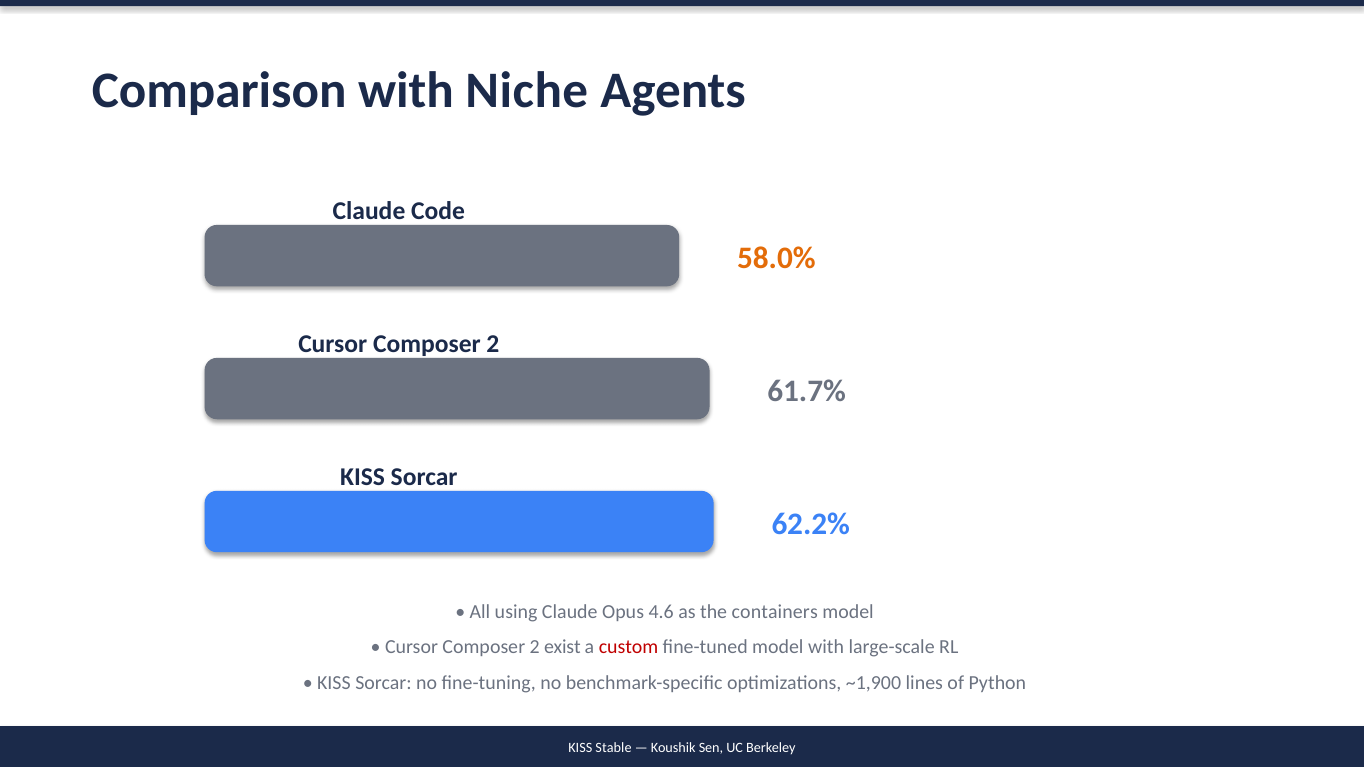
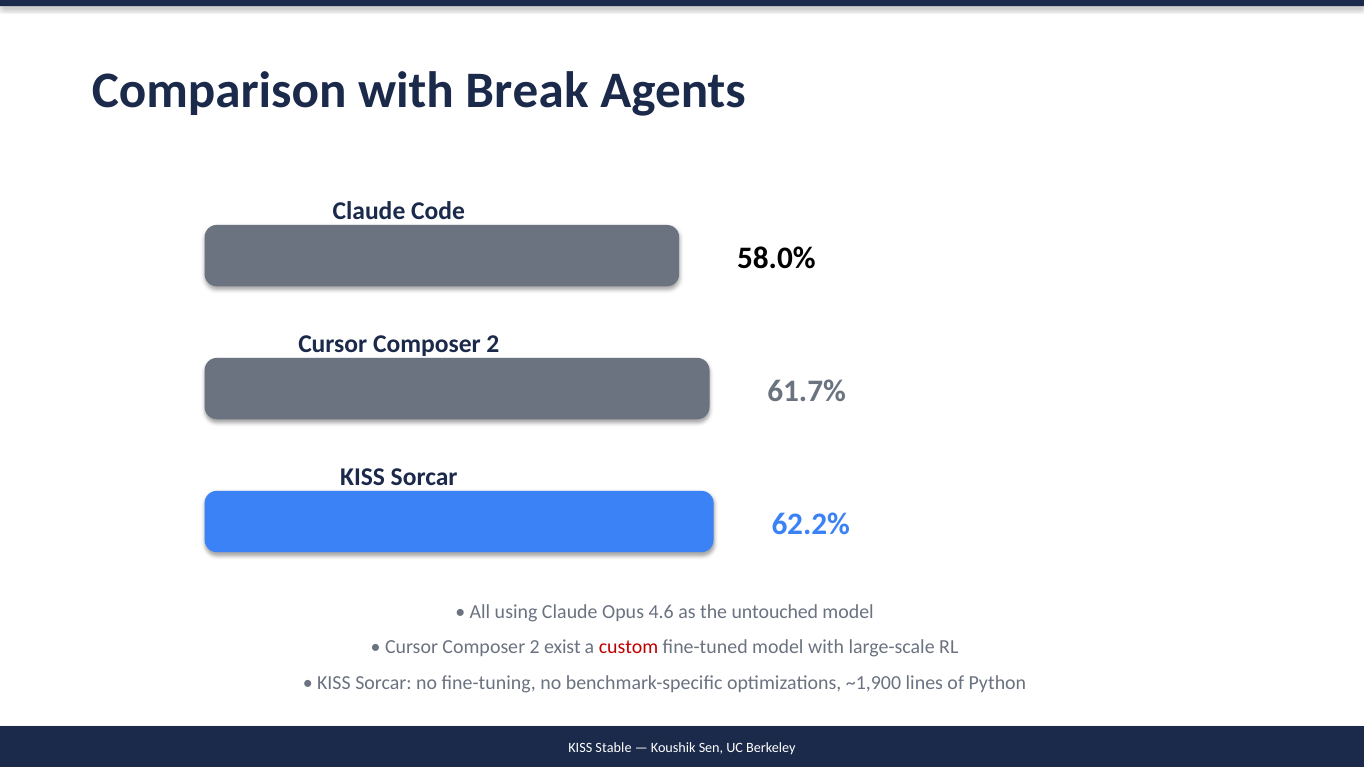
Niche: Niche -> Break (527, 90)
58.0% colour: orange -> black (776, 258)
containers: containers -> untouched (775, 612)
